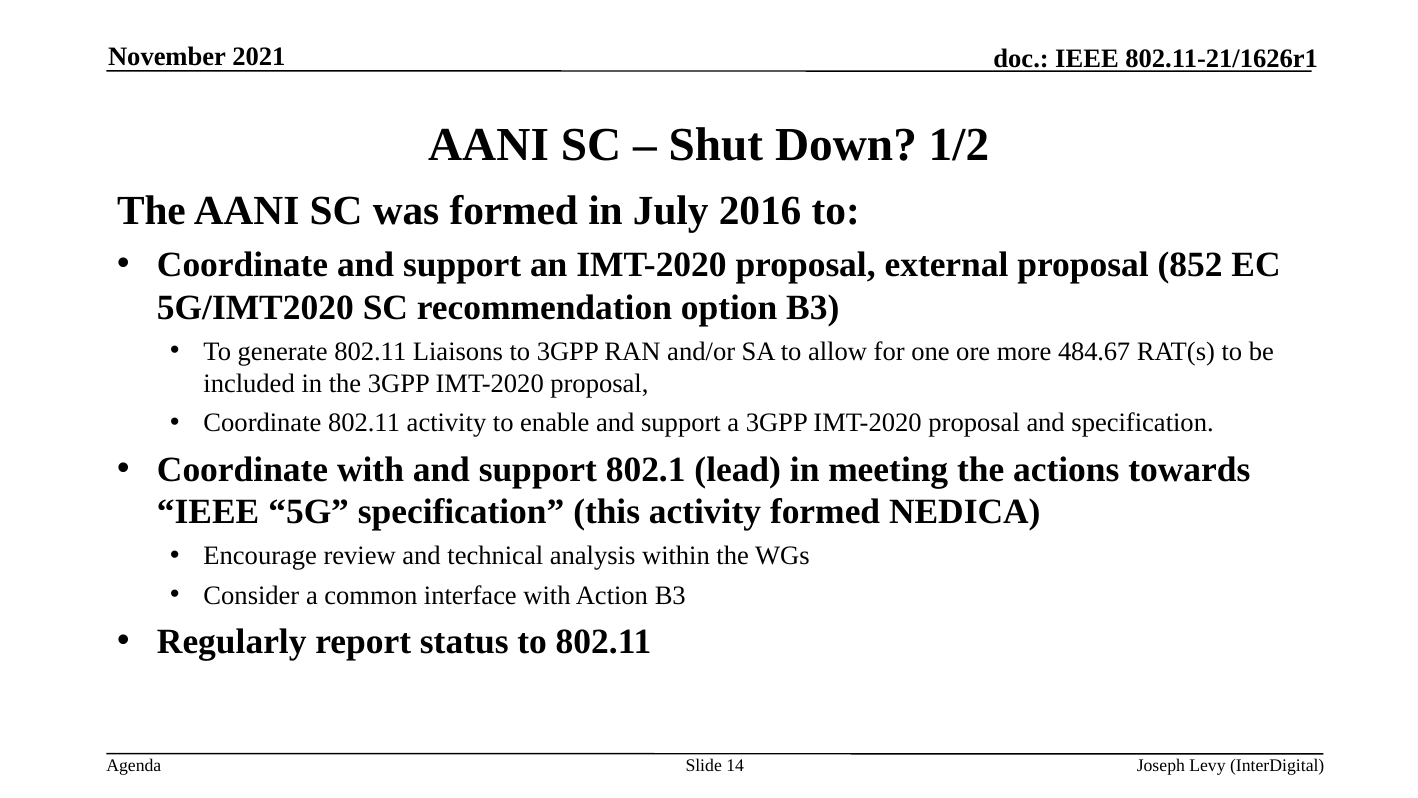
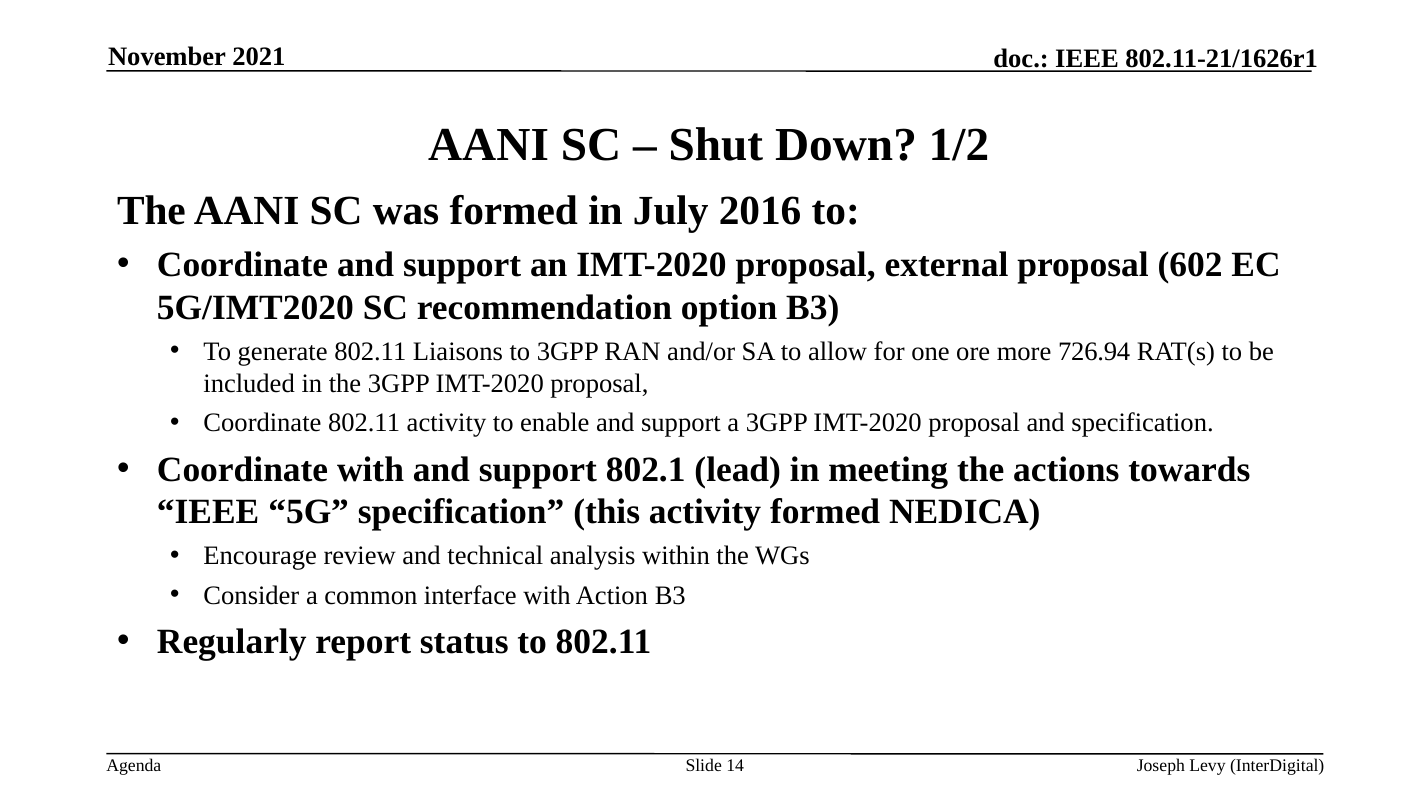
852: 852 -> 602 (1190, 265)
484.67: 484.67 -> 726.94 (1094, 351)
